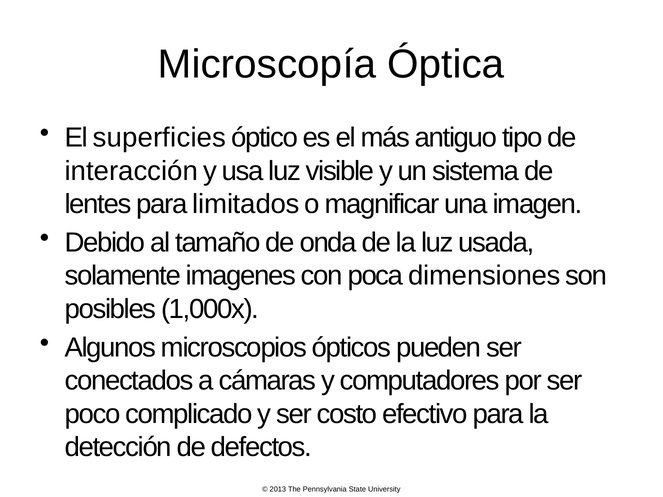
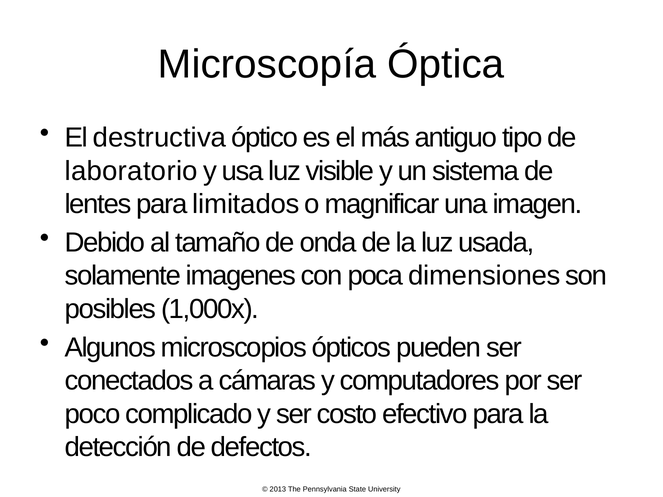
superficies: superficies -> destructiva (159, 138)
interacción: interacción -> laboratorio (131, 171)
